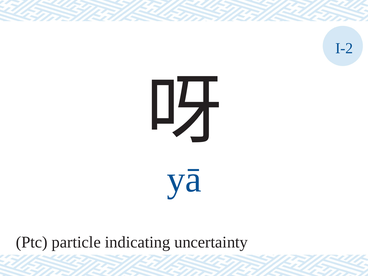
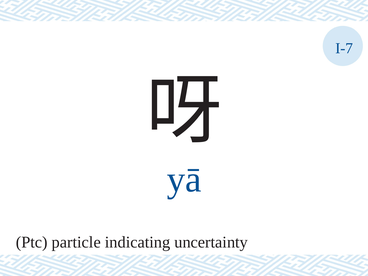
I-2: I-2 -> I-7 (344, 48)
